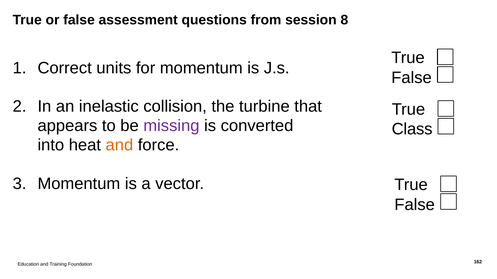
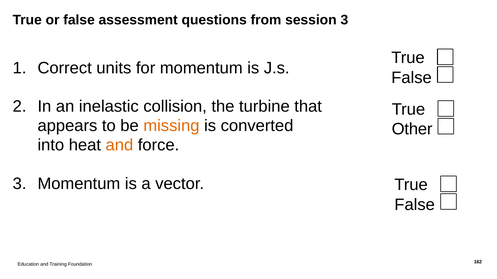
session 8: 8 -> 3 (344, 20)
missing colour: purple -> orange (171, 126)
Class: Class -> Other (412, 129)
